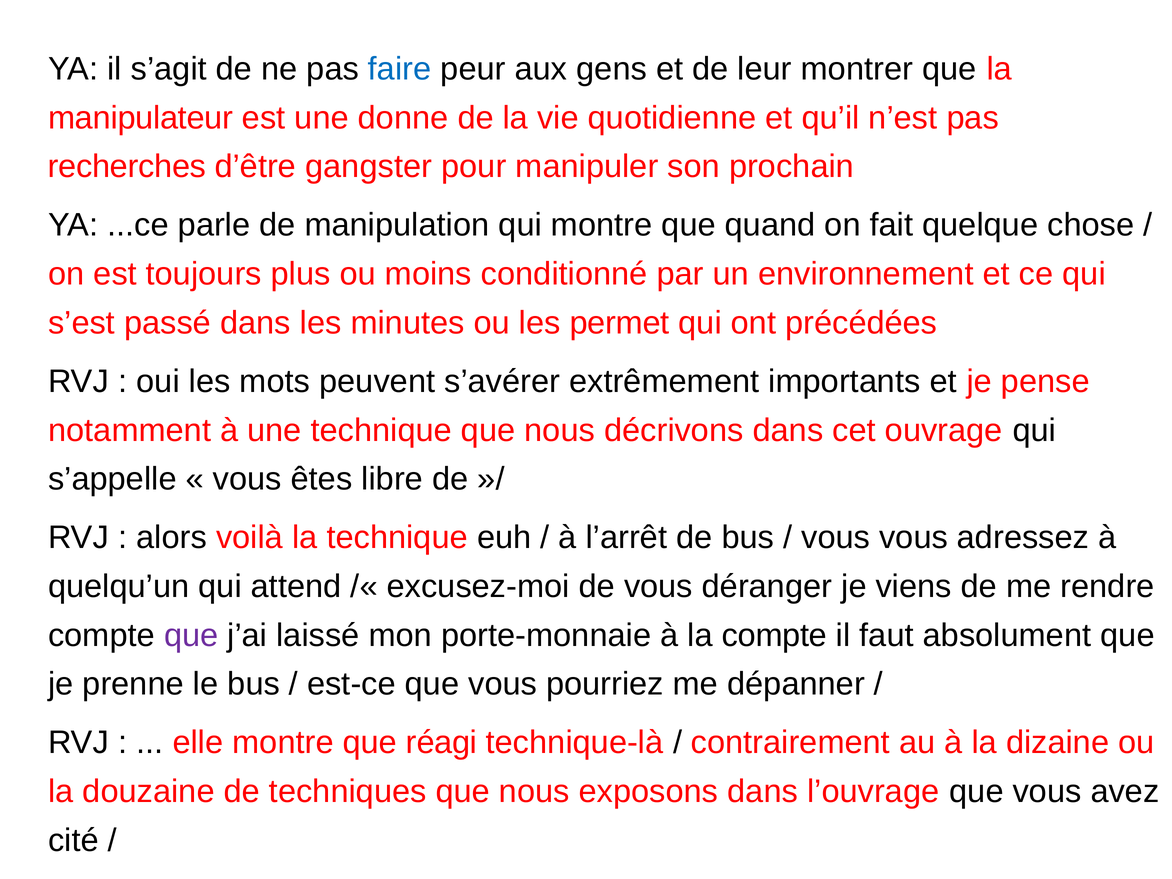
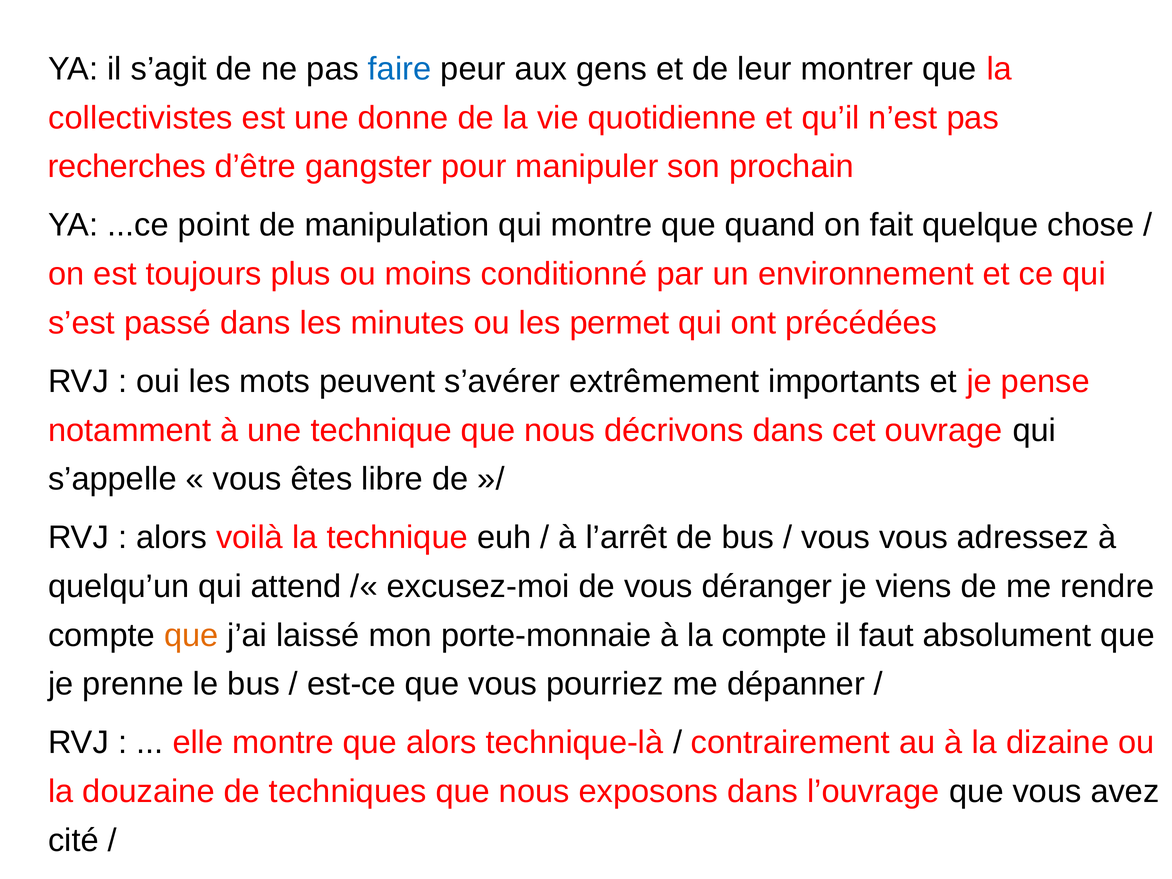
manipulateur: manipulateur -> collectivistes (140, 118)
parle: parle -> point (214, 225)
que colour: purple -> orange (191, 635)
que réagi: réagi -> alors (441, 743)
